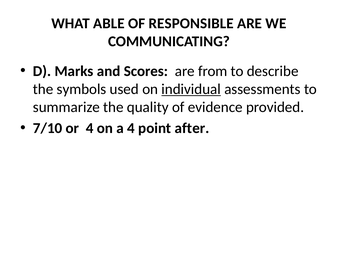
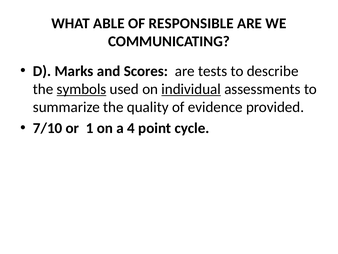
from: from -> tests (213, 71)
symbols underline: none -> present (82, 89)
or 4: 4 -> 1 (90, 128)
after: after -> cycle (192, 128)
